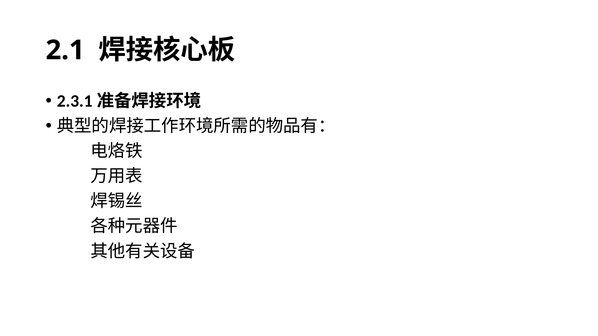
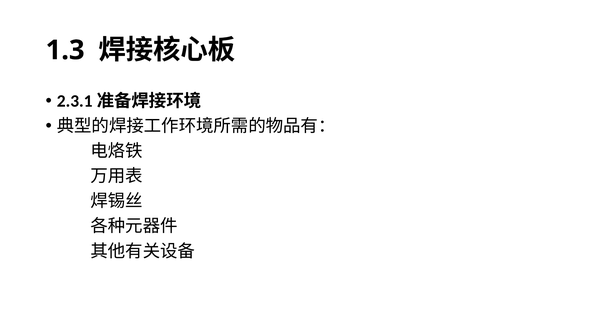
2.1: 2.1 -> 1.3 (65, 50)
